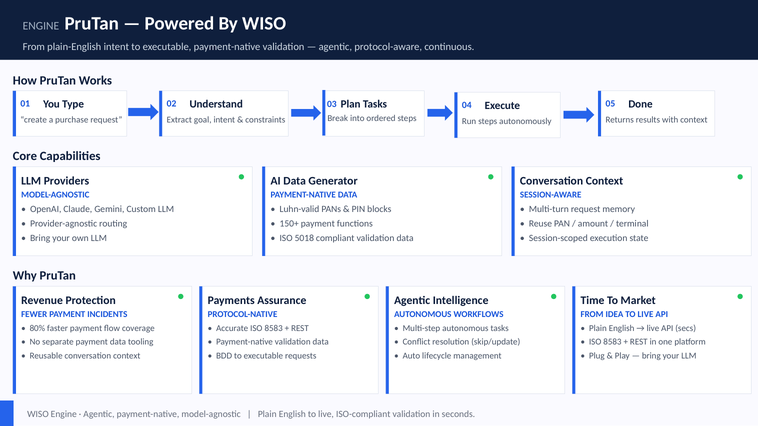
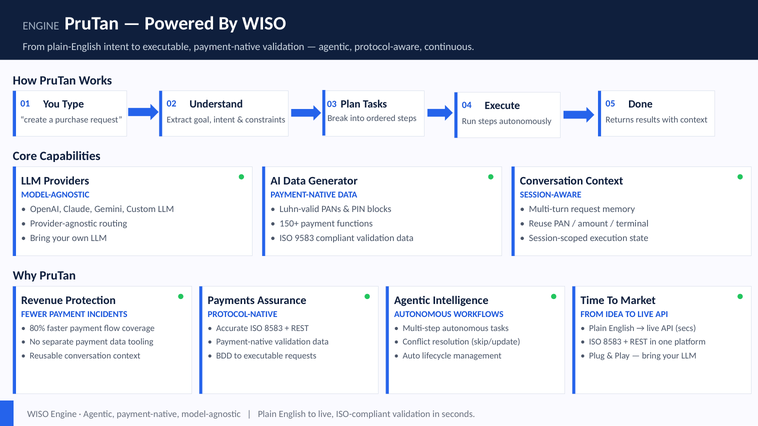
5018: 5018 -> 9583 (304, 238)
